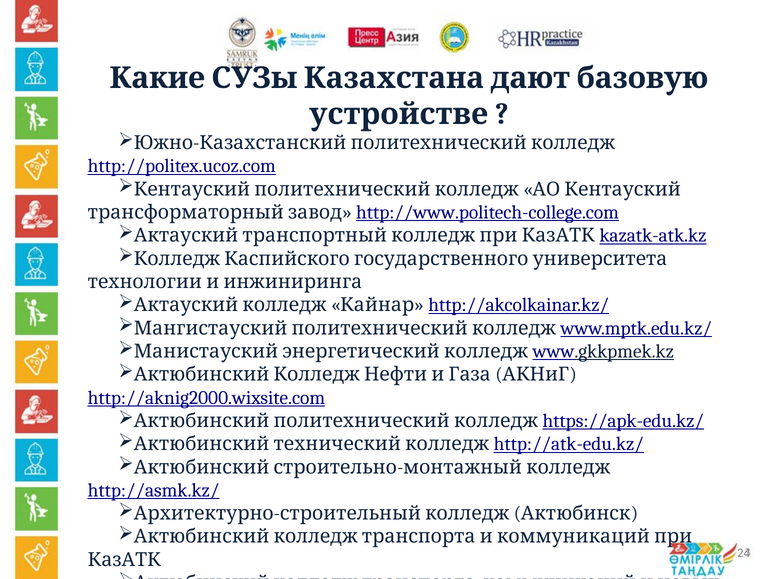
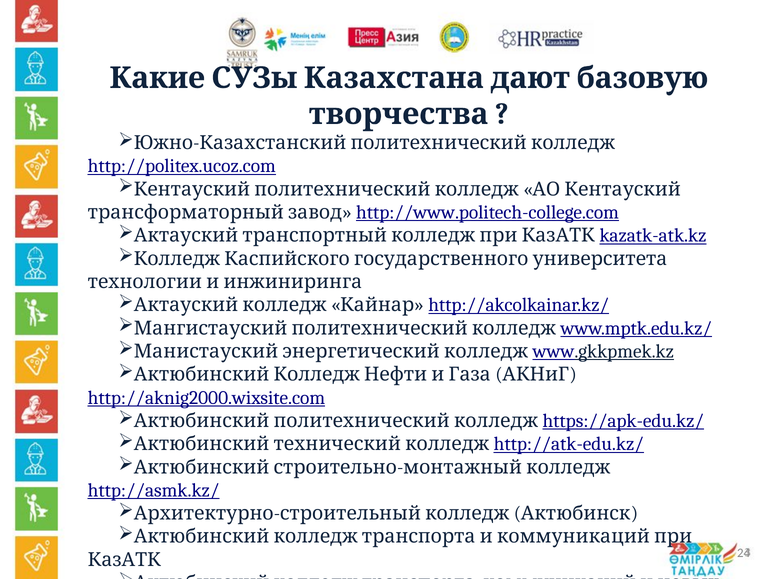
устройстве: устройстве -> творчества (399, 114)
